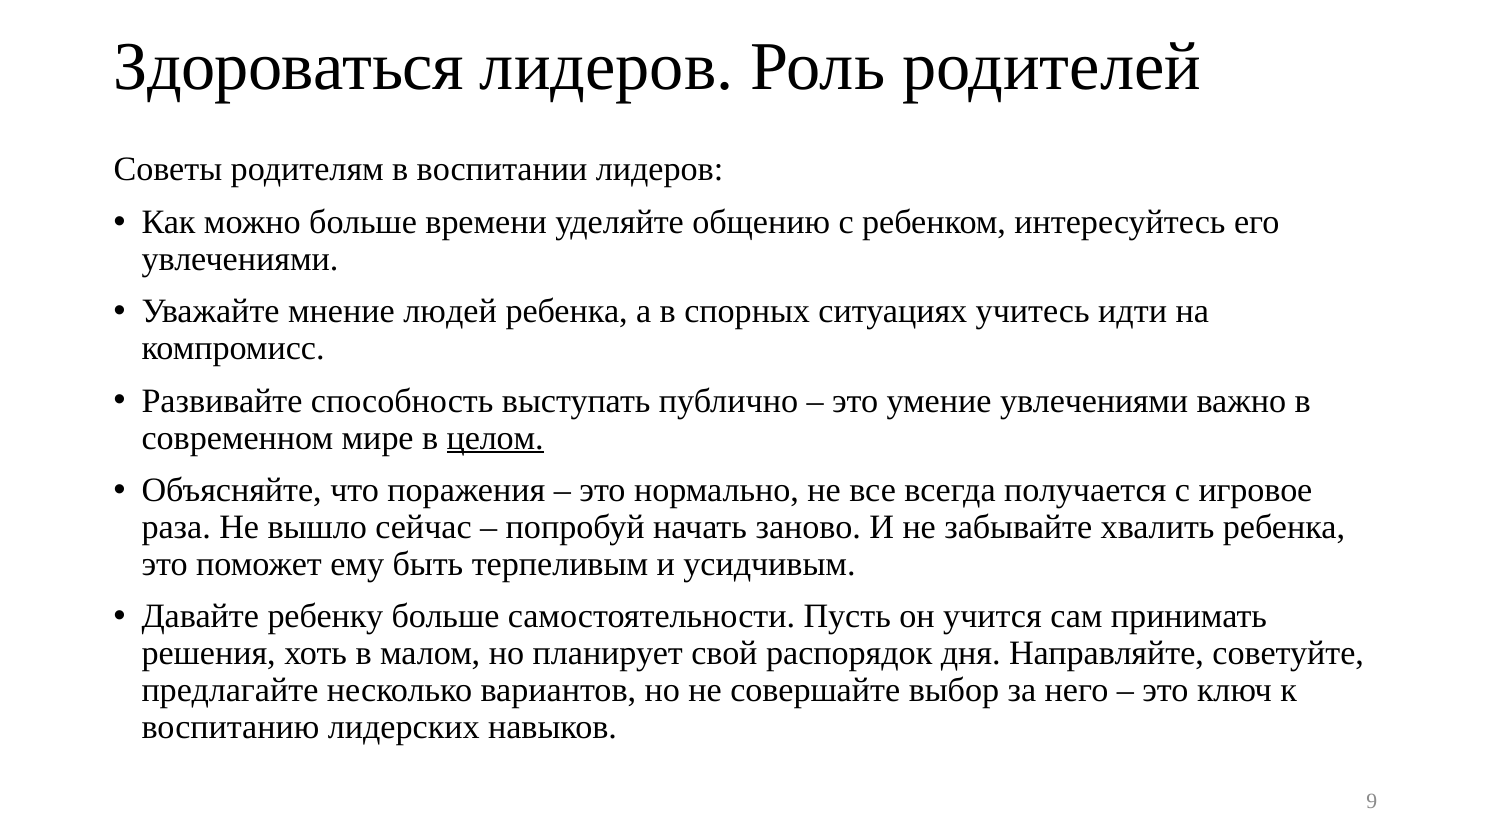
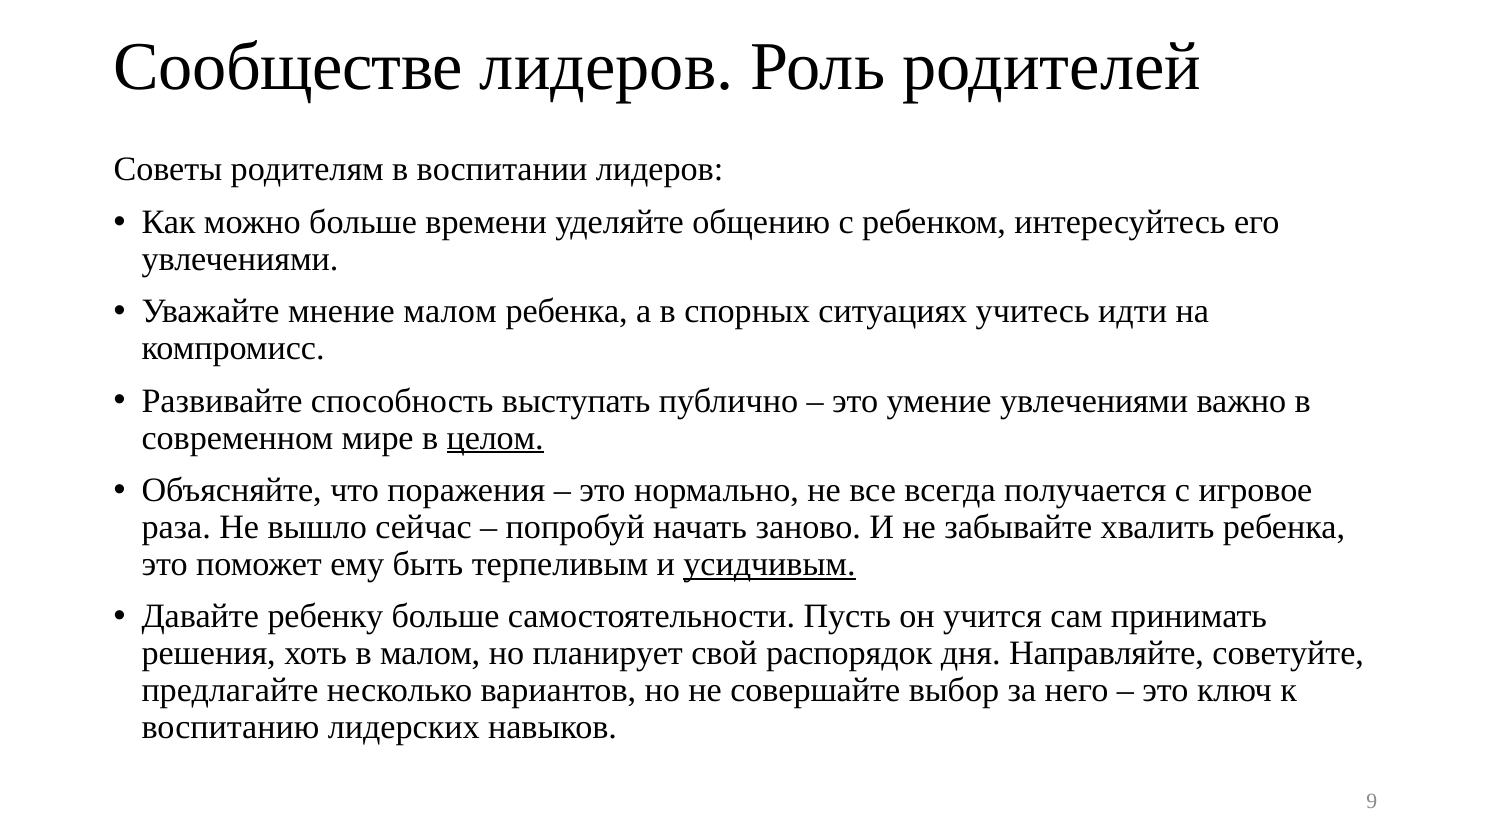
Здороваться: Здороваться -> Сообществе (288, 67)
мнение людей: людей -> малом (450, 311)
усидчивым underline: none -> present (769, 564)
